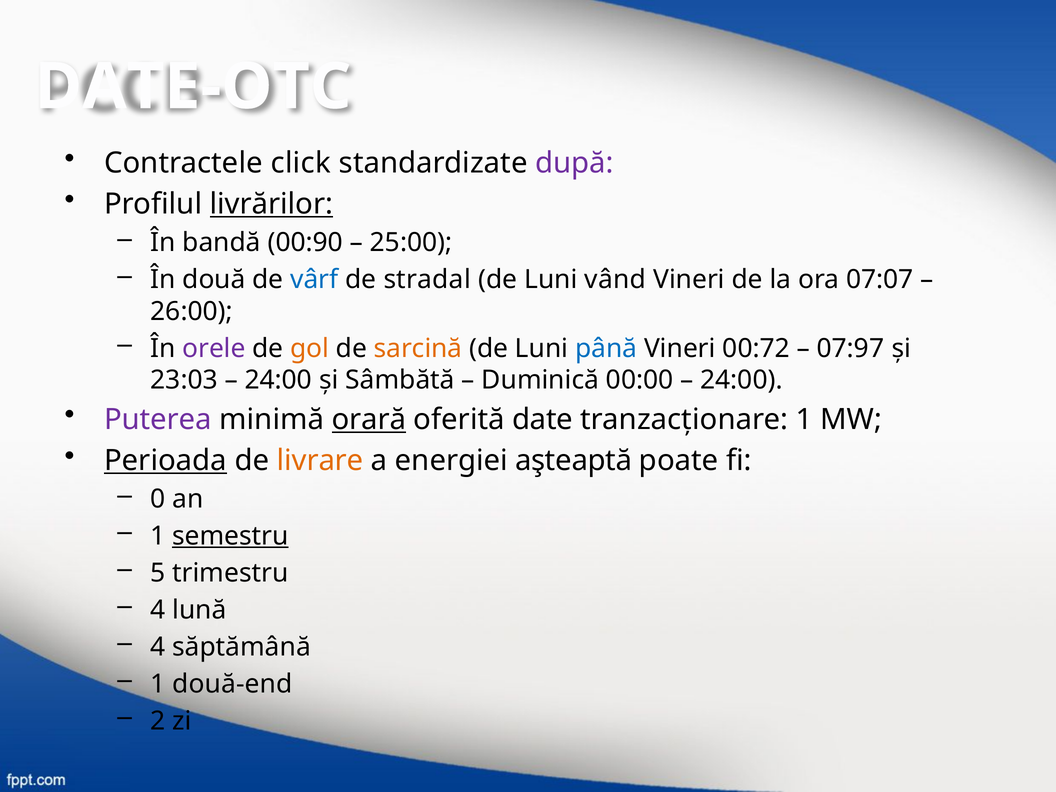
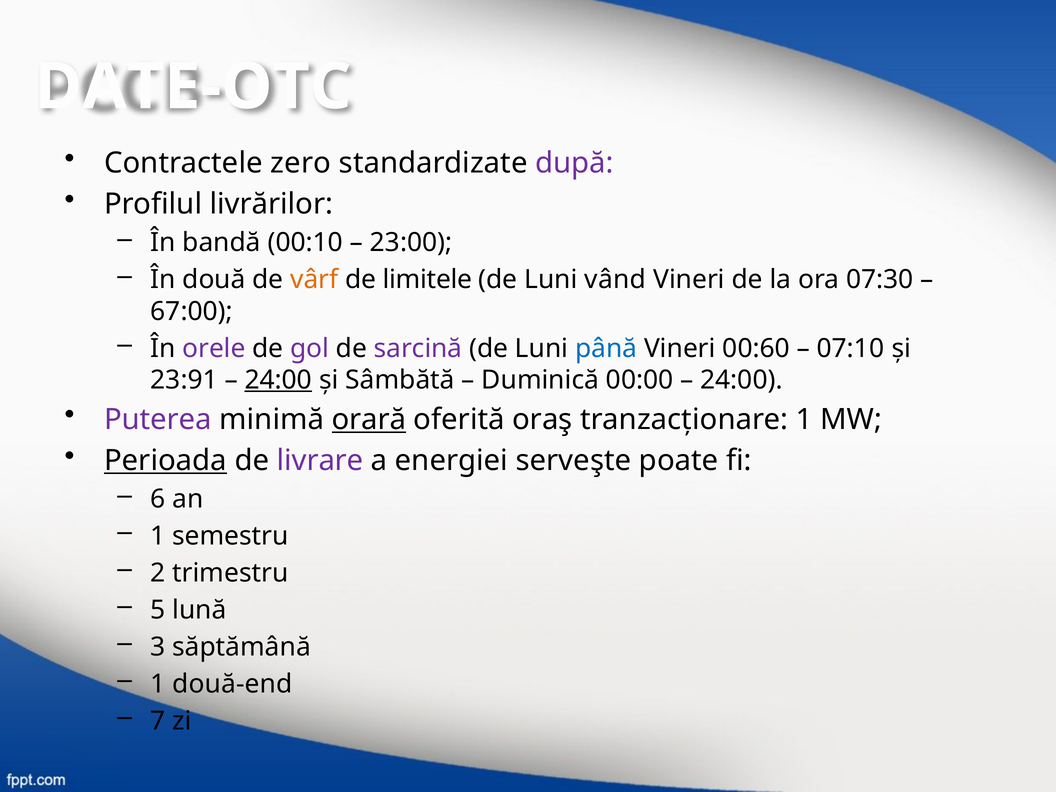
click: click -> zero (301, 163)
livrărilor underline: present -> none (271, 204)
00:90: 00:90 -> 00:10 (305, 243)
25:00: 25:00 -> 23:00 (411, 243)
vârf colour: blue -> orange (314, 280)
stradal: stradal -> limitele (427, 280)
07:07: 07:07 -> 07:30 (880, 280)
26:00: 26:00 -> 67:00 (192, 311)
gol colour: orange -> purple (310, 348)
sarcină colour: orange -> purple (418, 348)
00:72: 00:72 -> 00:60 (756, 348)
07:97: 07:97 -> 07:10 (850, 348)
23:03: 23:03 -> 23:91 (184, 380)
24:00 underline: none -> present (278, 380)
date: date -> oraş (542, 420)
livrare colour: orange -> purple (320, 461)
aşteaptă: aşteaptă -> serveşte (573, 461)
0: 0 -> 6 (158, 499)
semestru underline: present -> none (230, 536)
5: 5 -> 2 (158, 573)
4: 4 -> 5 (158, 610)
4: 4 -> 3 (158, 647)
2: 2 -> 7 (158, 721)
